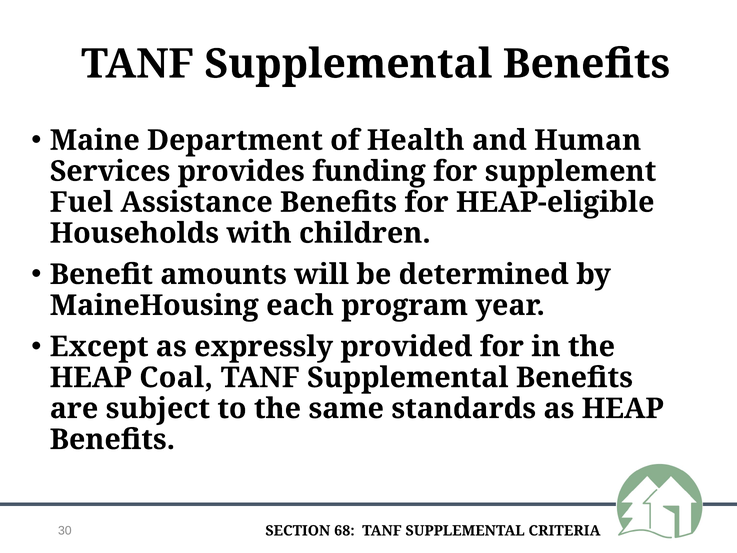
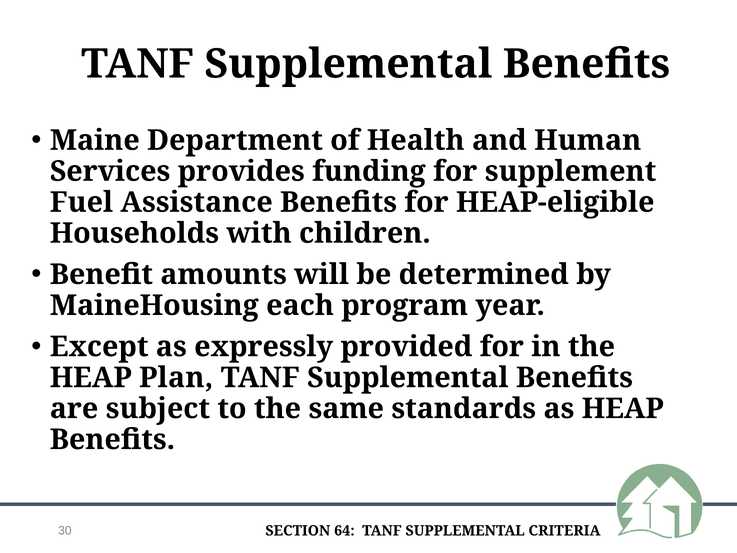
Coal: Coal -> Plan (176, 377)
68: 68 -> 64 (344, 530)
